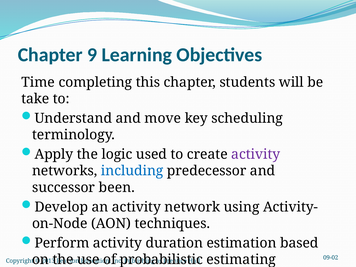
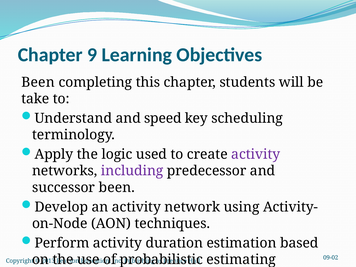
Time: Time -> Been (38, 82)
move: move -> speed (163, 118)
including colour: blue -> purple (132, 171)
